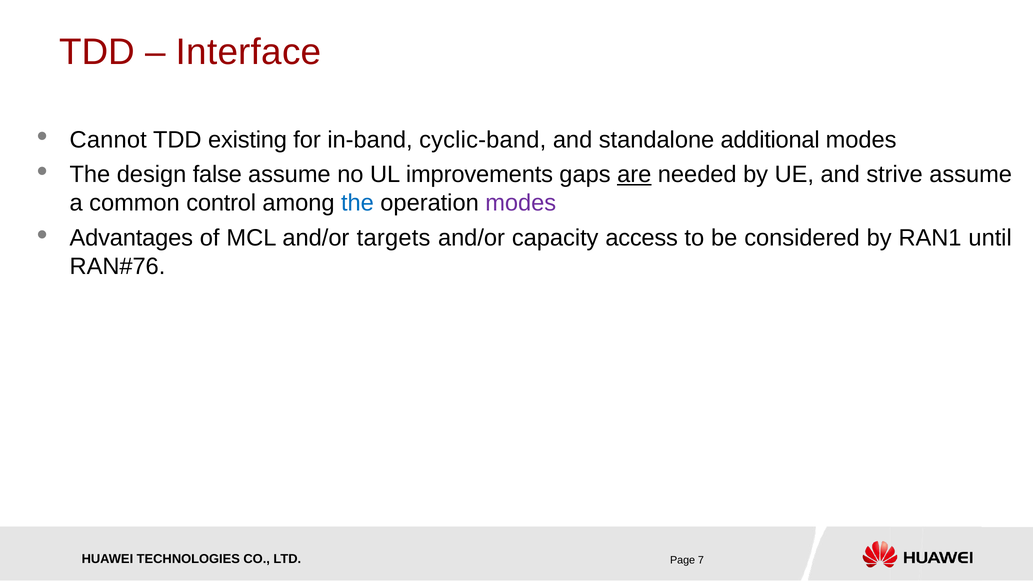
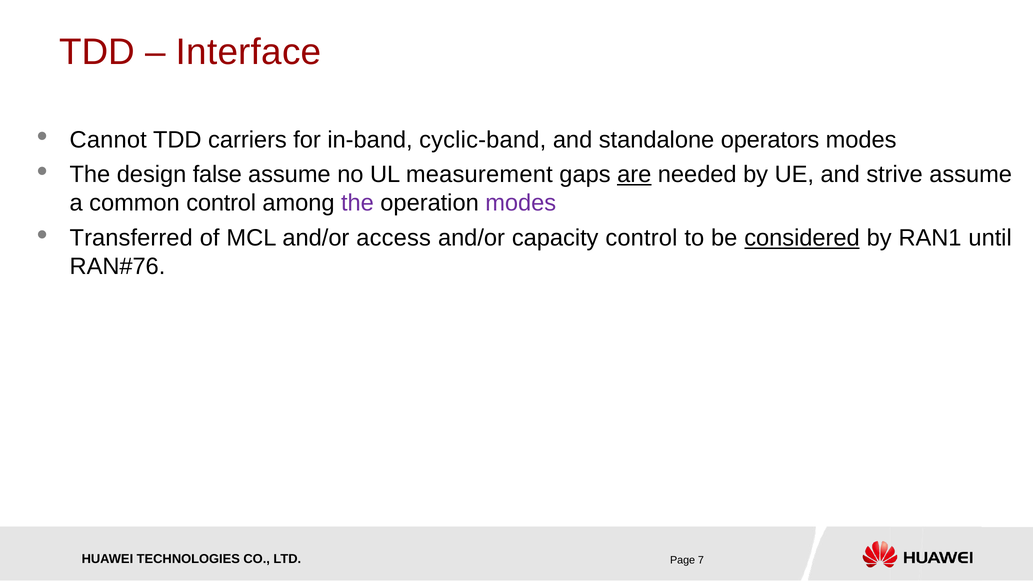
existing: existing -> carriers (247, 140)
additional: additional -> operators (770, 140)
improvements: improvements -> measurement (479, 175)
the colour: blue -> purple (357, 203)
Advantages: Advantages -> Transferred (131, 238)
targets: targets -> access (394, 238)
capacity access: access -> control (641, 238)
considered underline: none -> present (802, 238)
